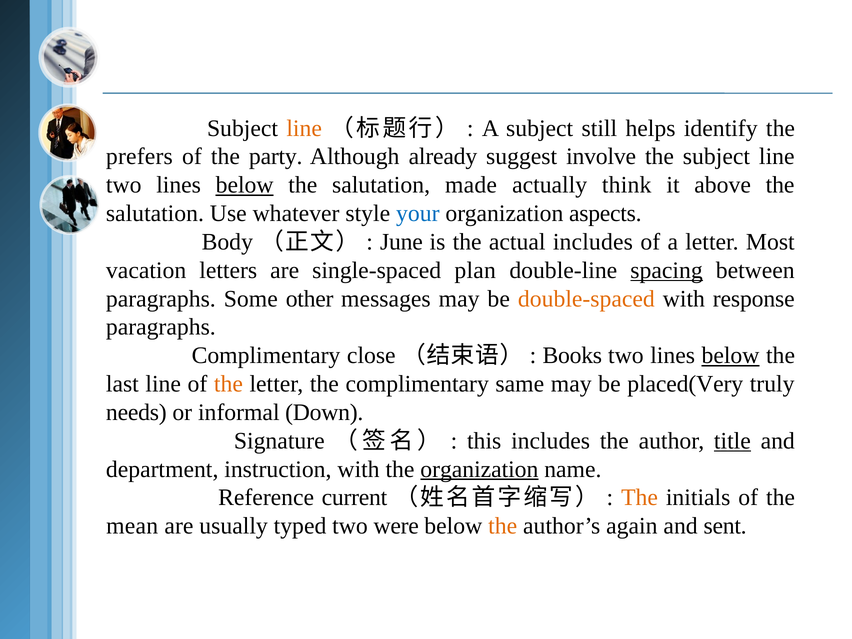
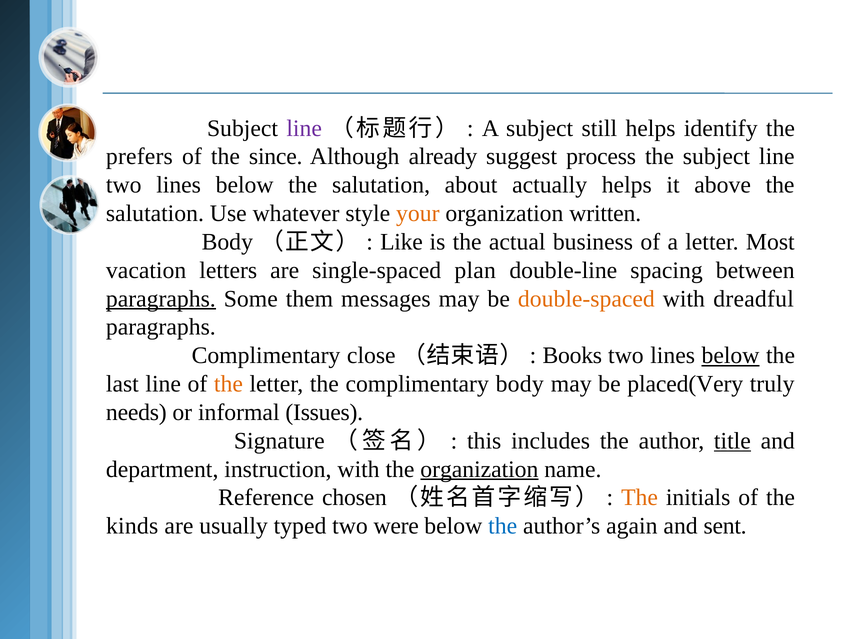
line colour: orange -> purple (304, 128)
party: party -> since (276, 157)
involve: involve -> process (601, 157)
below underline: present -> none (245, 185)
made: made -> about (471, 185)
actually think: think -> helps (627, 185)
your colour: blue -> orange (418, 214)
aspects: aspects -> written (605, 214)
June: June -> Like (401, 242)
actual includes: includes -> business (593, 242)
spacing underline: present -> none (667, 270)
paragraphs underline: none -> present (161, 299)
other: other -> them (309, 299)
response: response -> dreadful (754, 299)
complimentary same: same -> body (520, 384)
Down: Down -> Issues (324, 412)
current: current -> chosen (354, 498)
mean: mean -> kinds (132, 526)
the colour: orange -> blue (503, 526)
